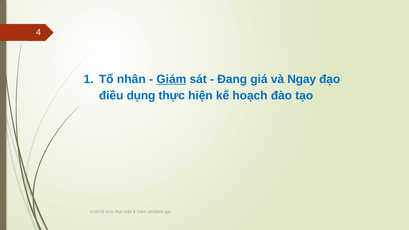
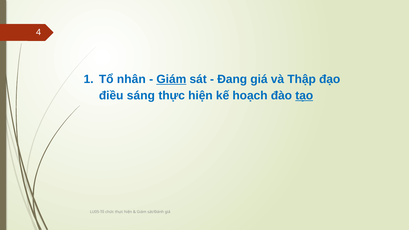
Ngay: Ngay -> Thập (302, 79)
dụng: dụng -> sáng (141, 96)
tạo underline: none -> present (304, 96)
